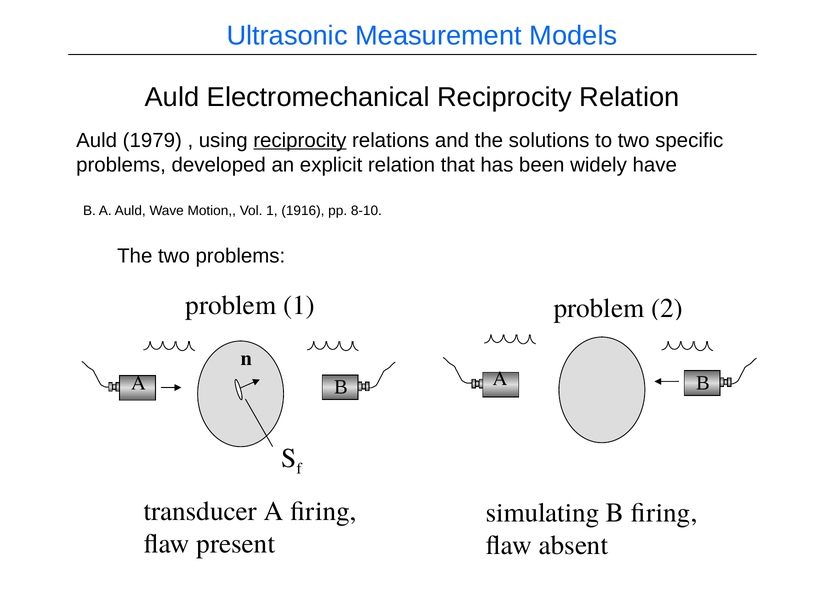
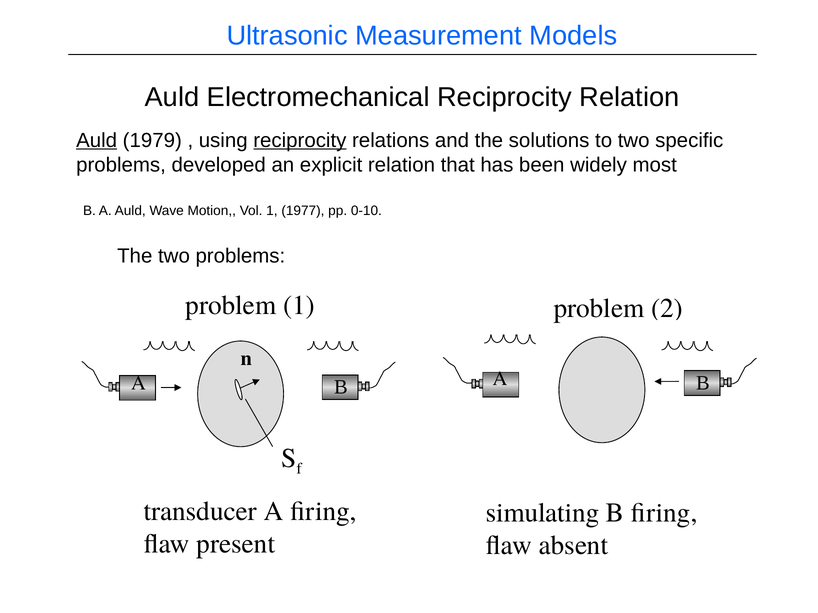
Auld underline: none -> present (97, 140)
have: have -> most (655, 165)
1916: 1916 -> 1977 (303, 211)
8-10: 8-10 -> 0-10 (366, 211)
